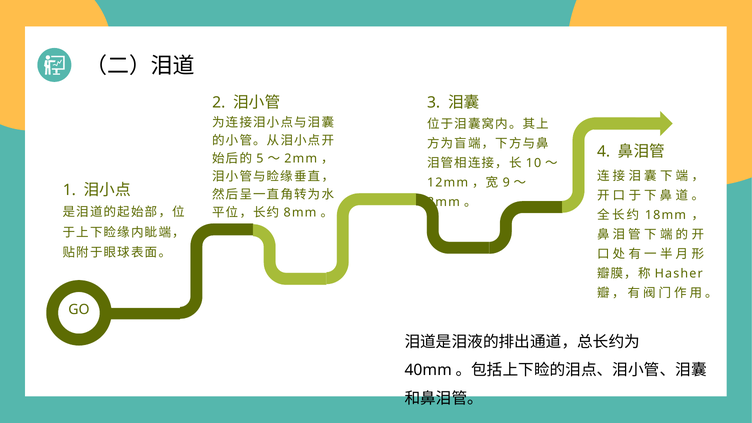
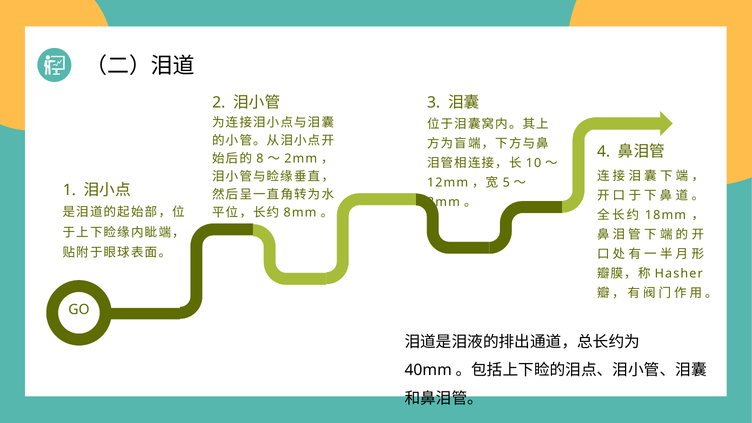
5: 5 -> 8 (260, 159)
9: 9 -> 5 (506, 183)
